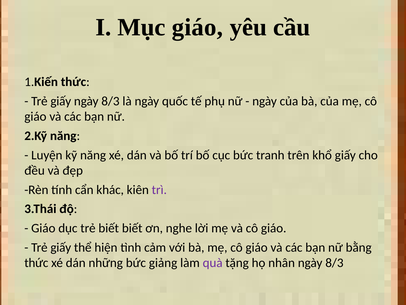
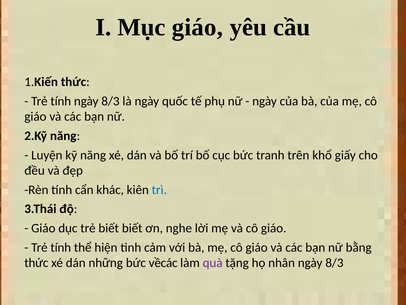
giấy: giấy -> tính (61, 101)
trì colour: purple -> blue (159, 190)
giấy: giấy -> tính (61, 247)
giảng: giảng -> vềcác (163, 263)
